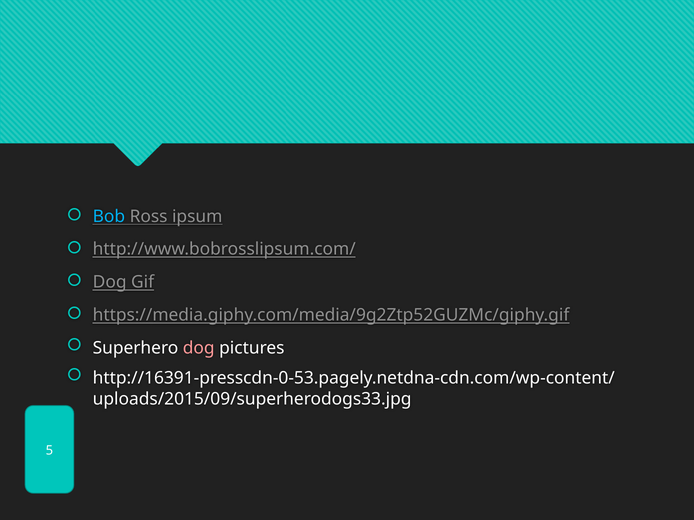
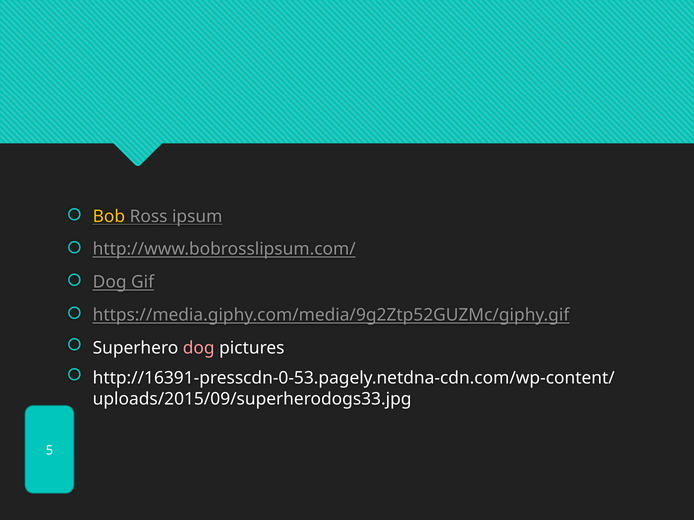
Bob colour: light blue -> yellow (109, 217)
